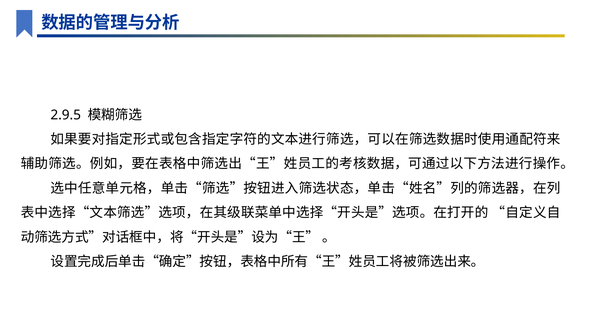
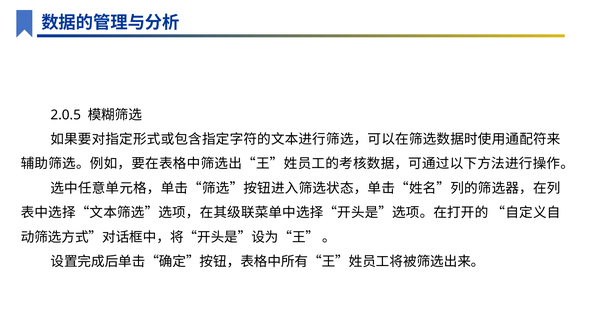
2.9.5: 2.9.5 -> 2.0.5 (66, 115)
